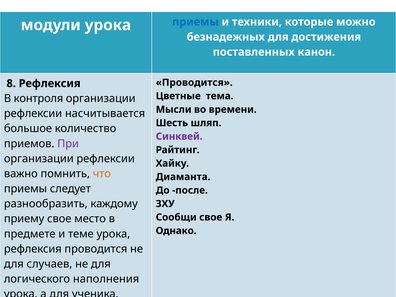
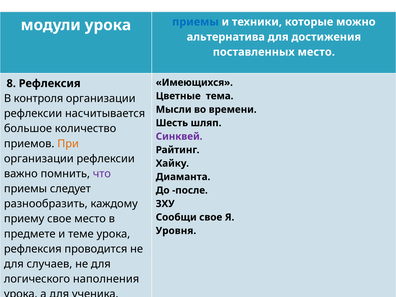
безнадежных: безнадежных -> альтернатива (226, 37)
поставленных канон: канон -> место (316, 52)
Проводится: Проводится -> Имеющихся (194, 83)
При colour: purple -> orange (68, 144)
что colour: orange -> purple (102, 174)
Однако: Однако -> Уровня (176, 231)
